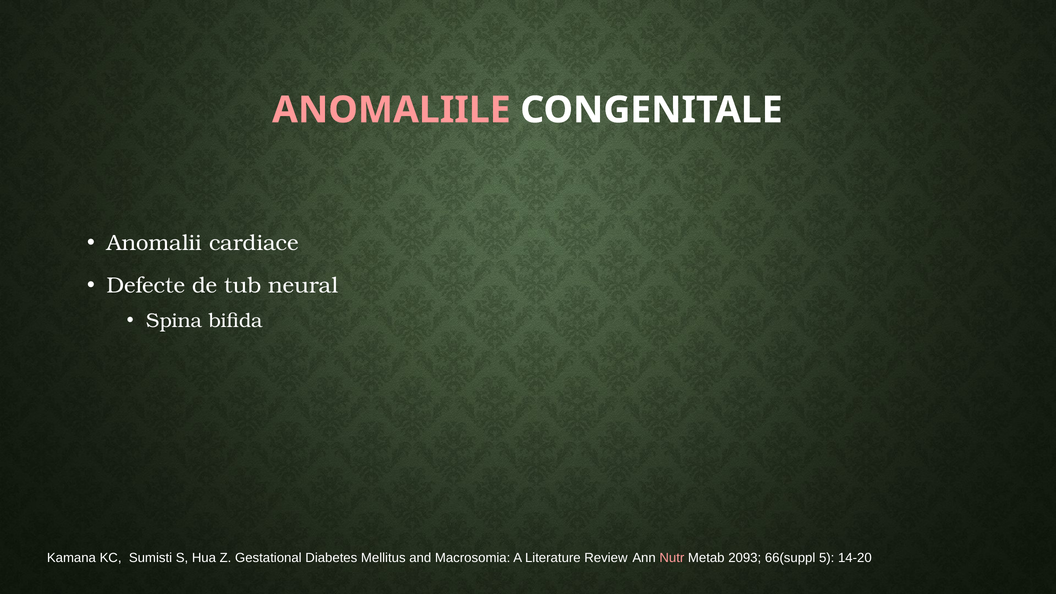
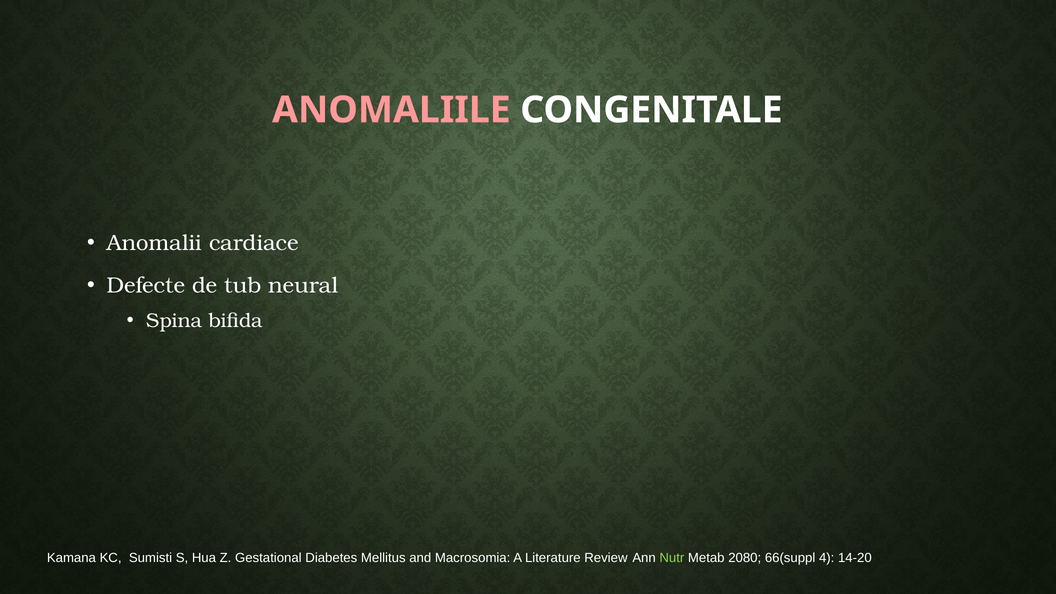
Nutr colour: pink -> light green (672, 558)
2093: 2093 -> 2080 (745, 558)
5: 5 -> 4 (827, 558)
